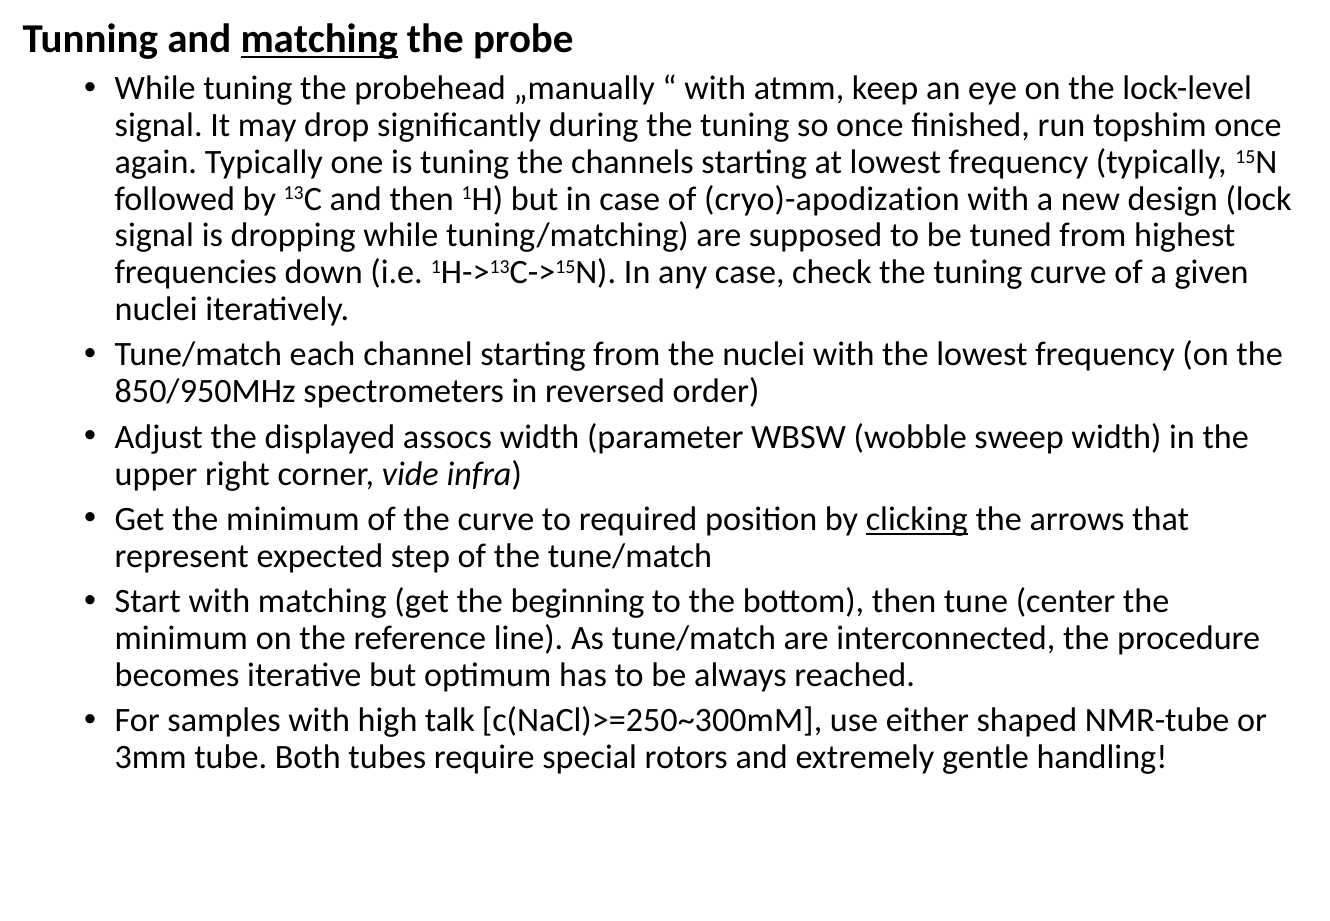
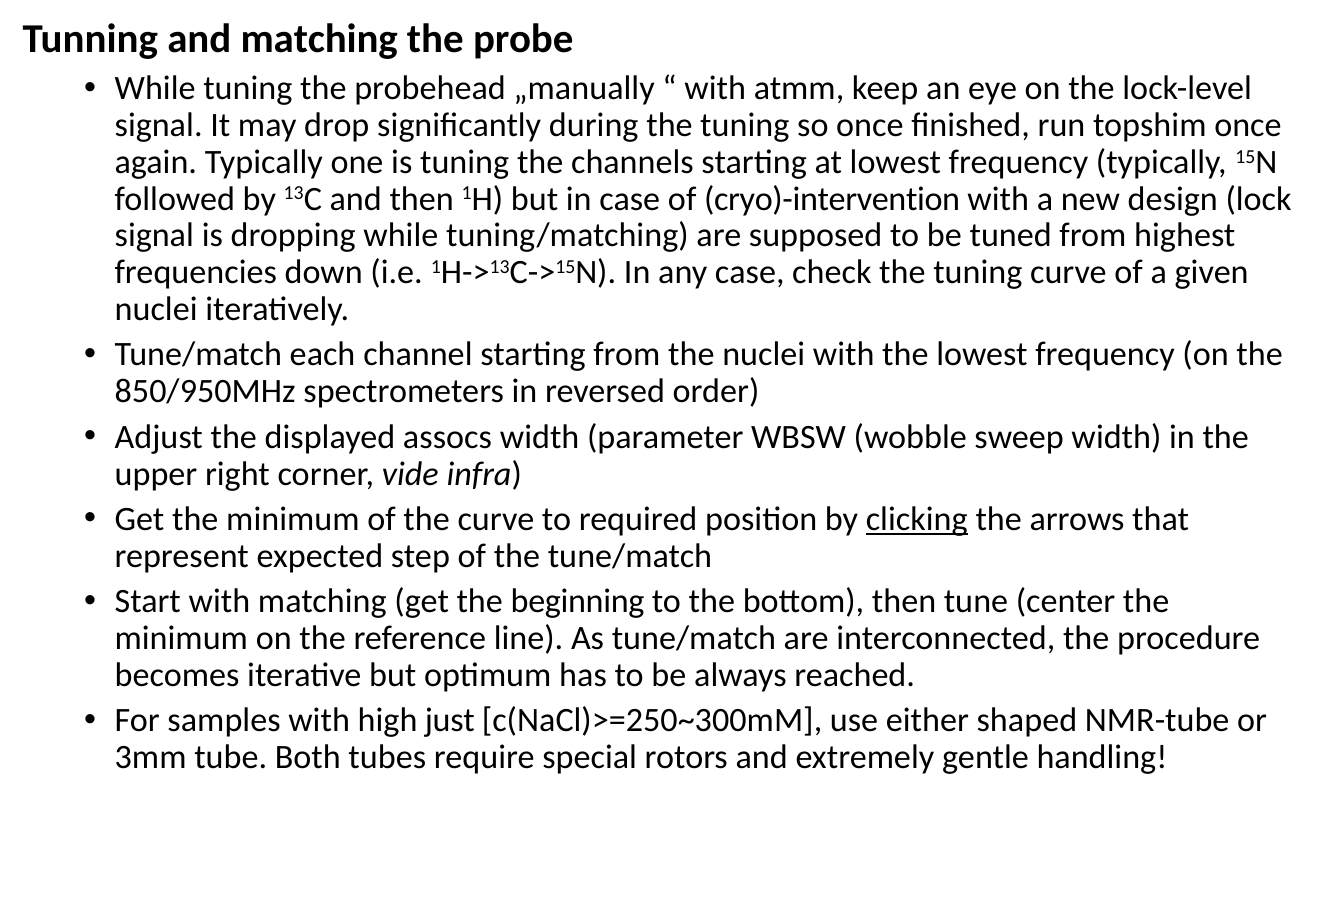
matching underline: present -> none (319, 39)
cryo)-apodization: cryo)-apodization -> cryo)-intervention (832, 199)
talk: talk -> just (450, 720)
